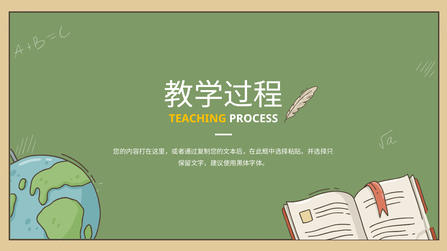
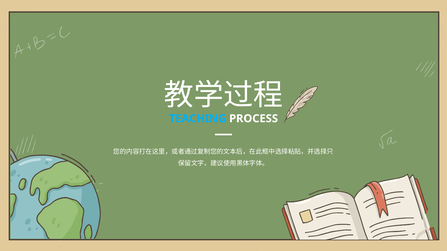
TEACHING colour: yellow -> light blue (198, 119)
